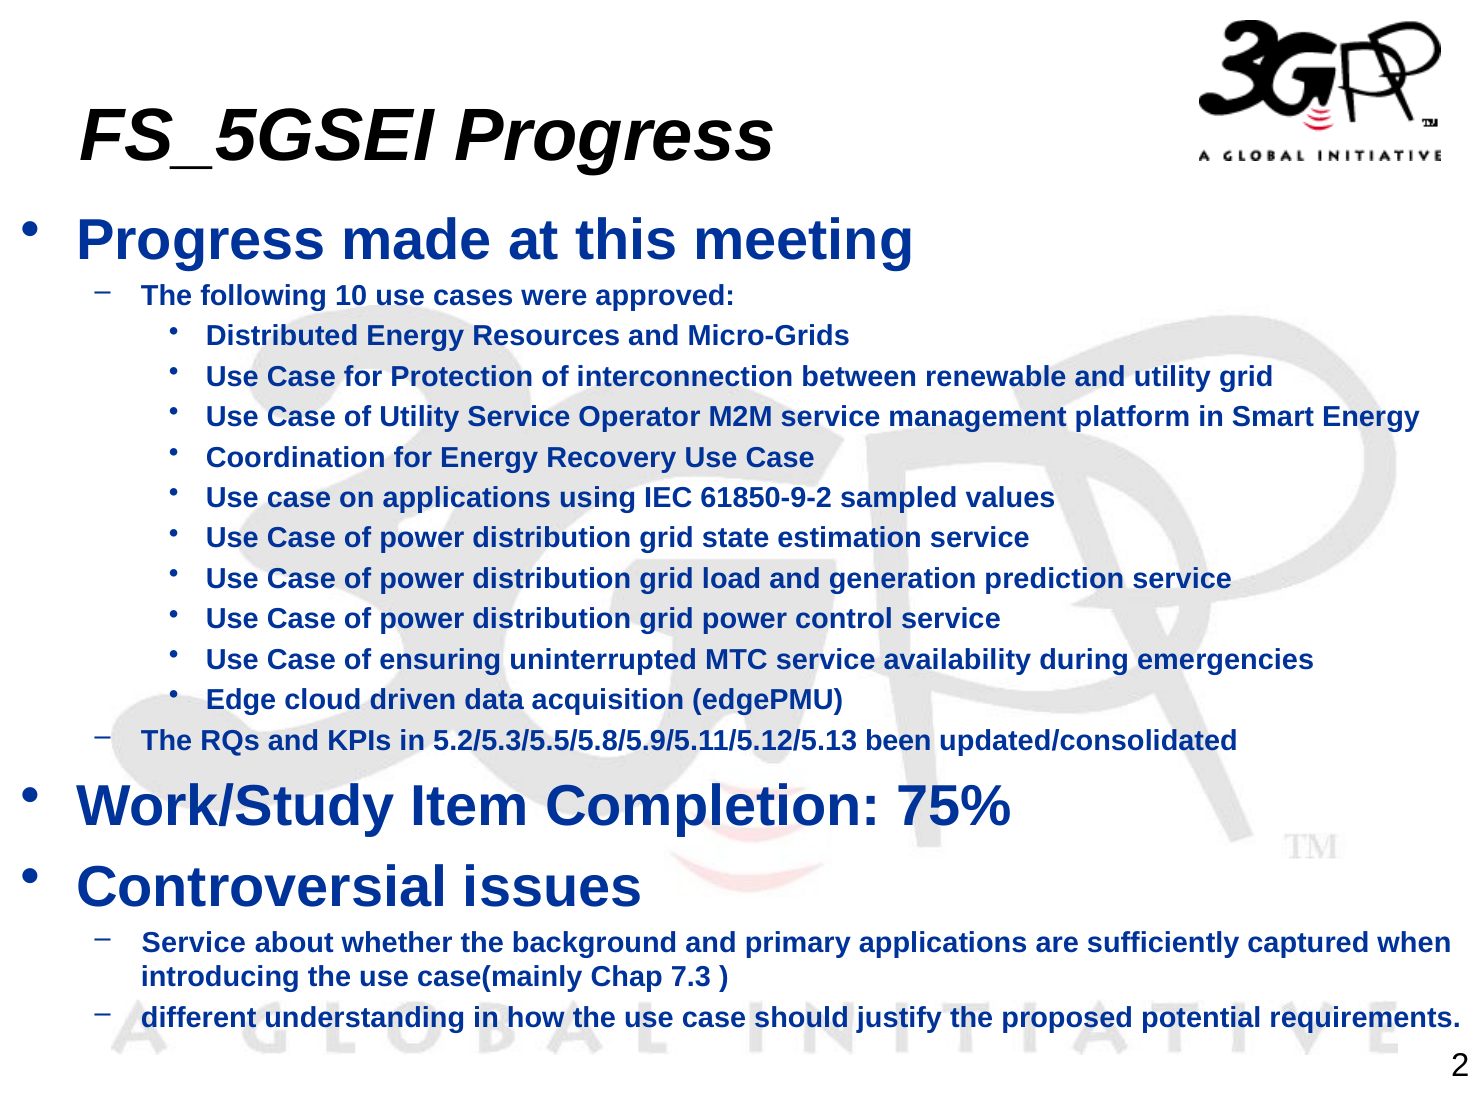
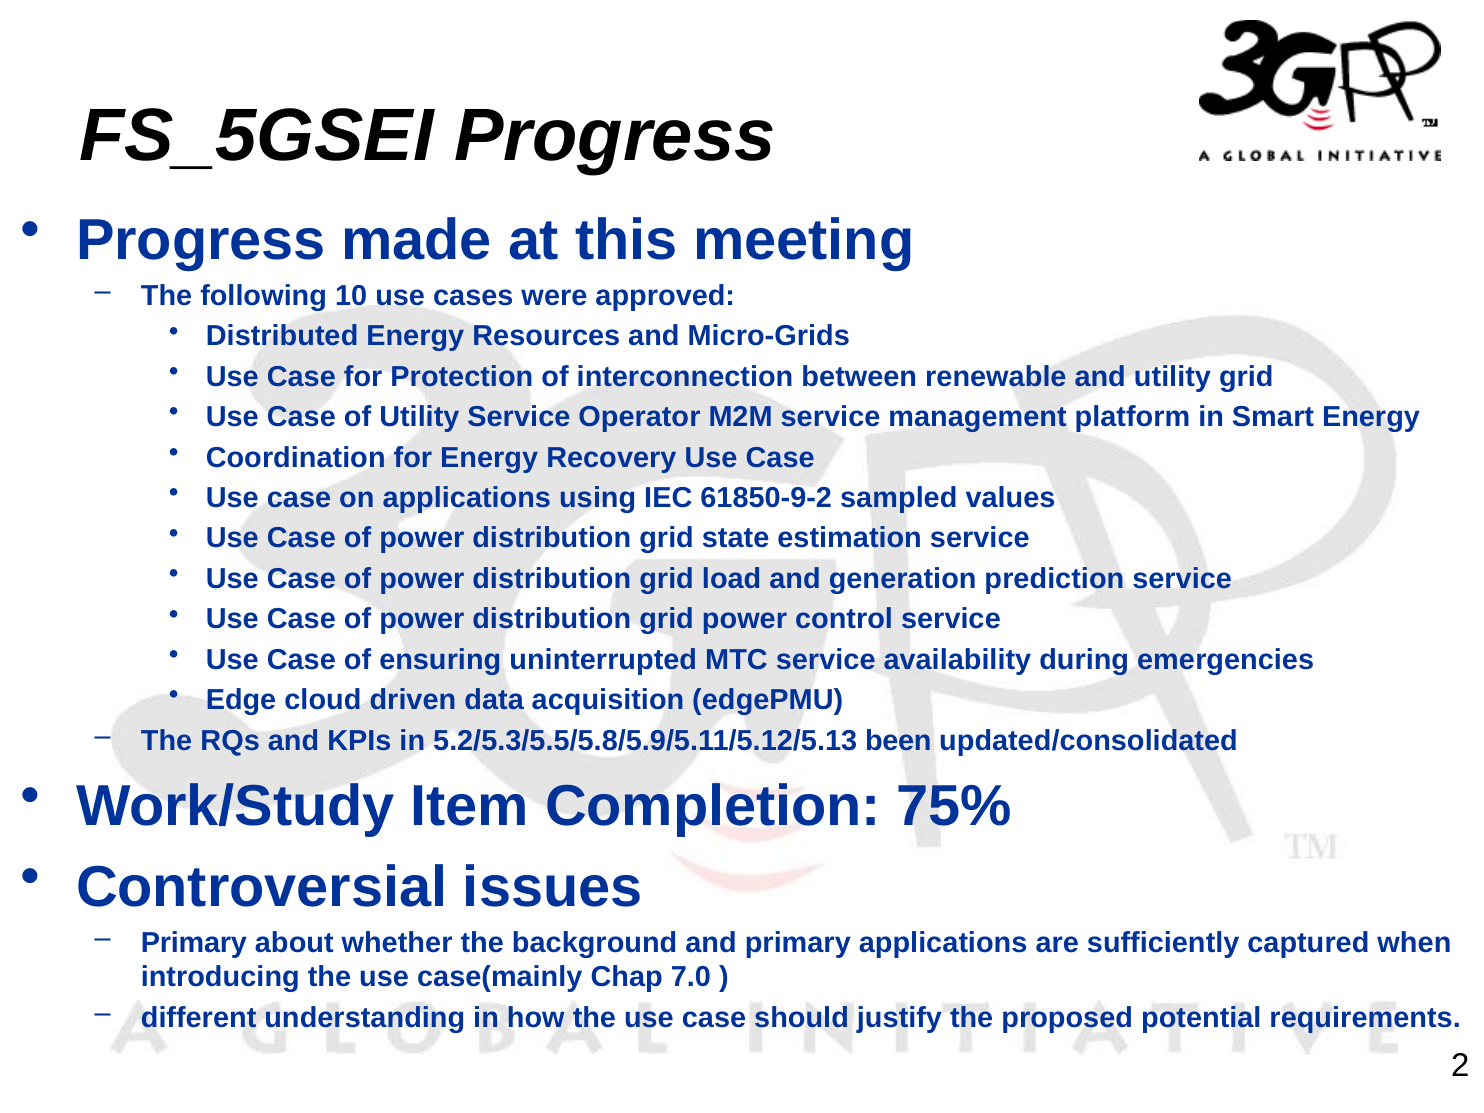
Service: Service -> Primary (194, 943)
7.3: 7.3 -> 7.0 (691, 977)
